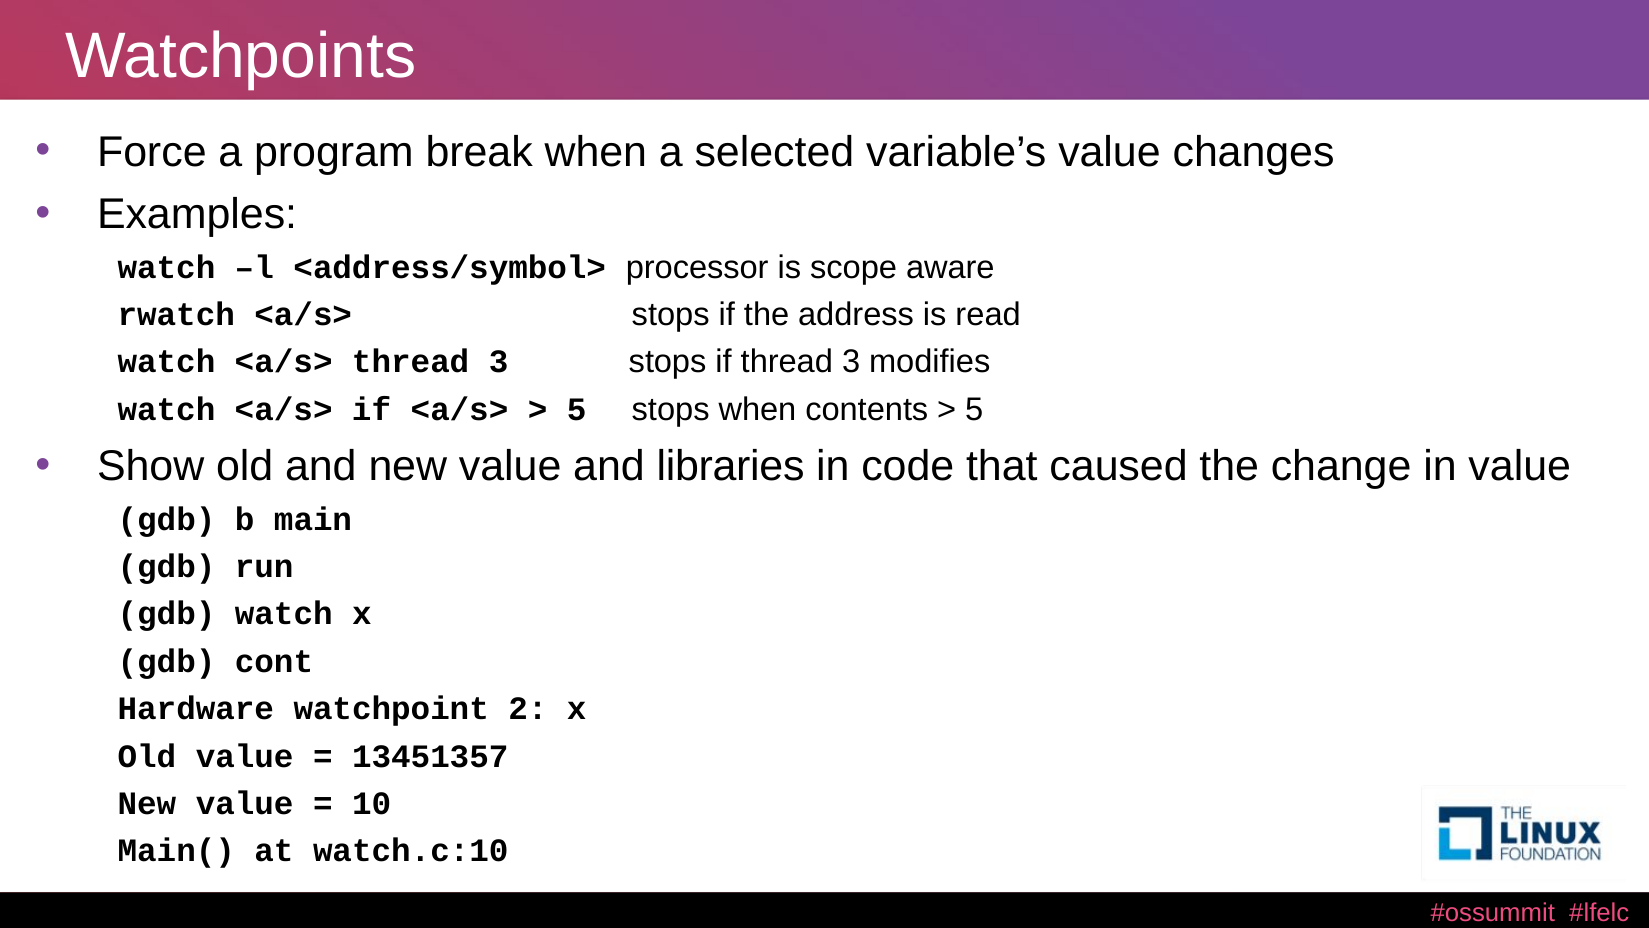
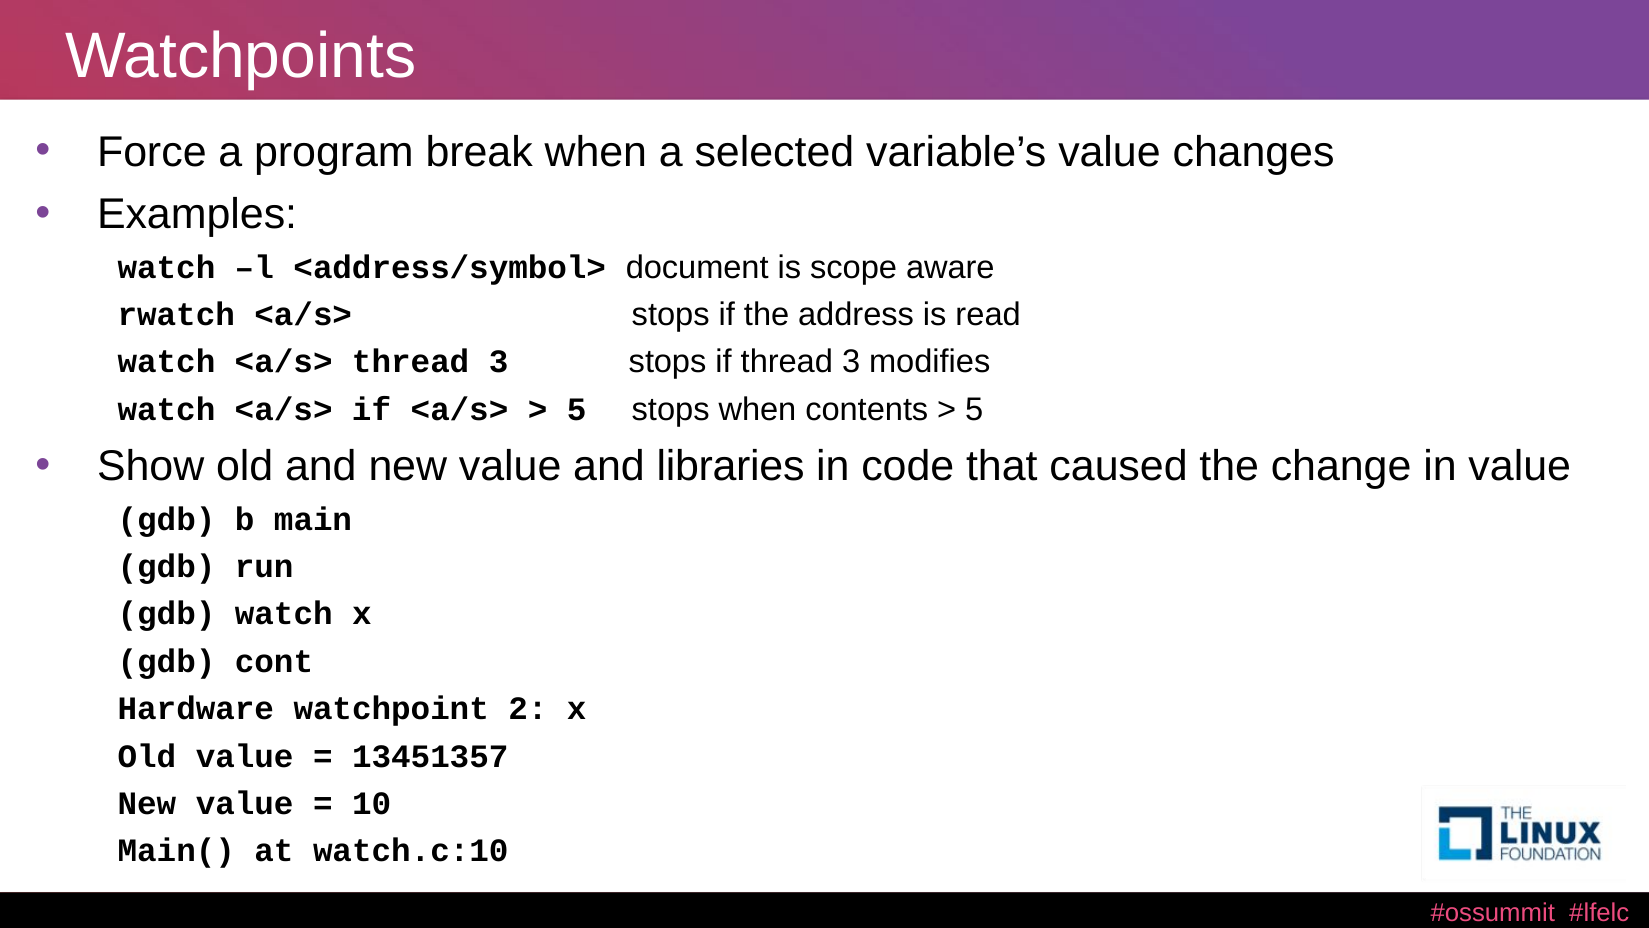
processor: processor -> document (697, 267)
